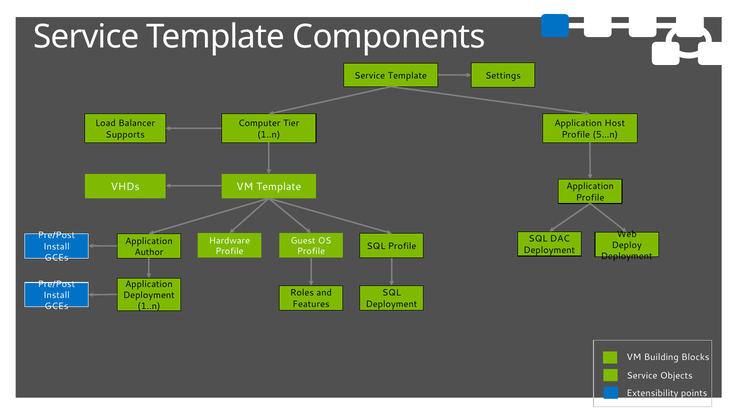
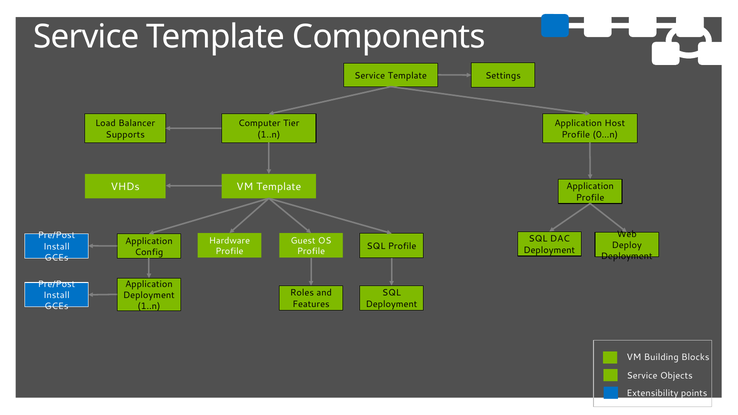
5…n: 5…n -> 0…n (605, 135)
Author: Author -> Config (149, 252)
